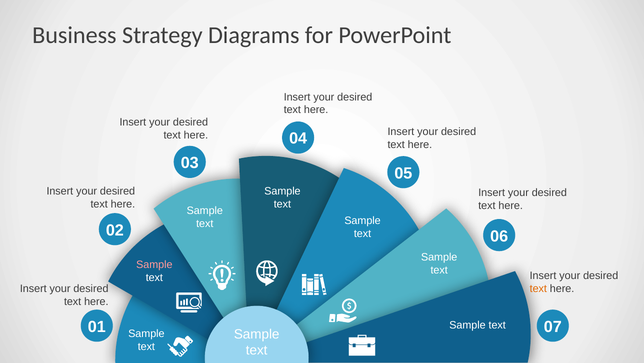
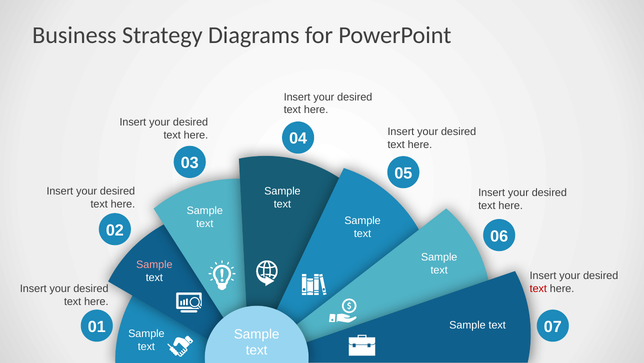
text colour: orange -> red (538, 288)
